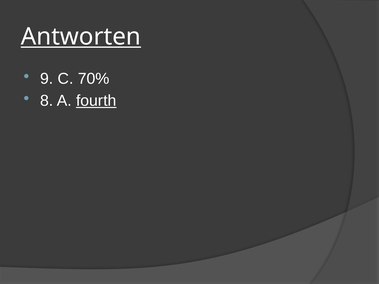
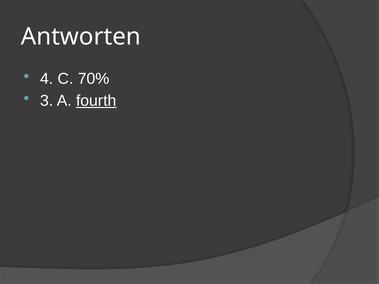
Antworten underline: present -> none (81, 37)
9: 9 -> 4 (47, 79)
8: 8 -> 3 (47, 101)
